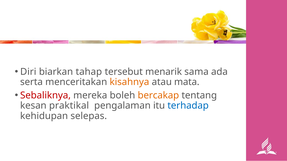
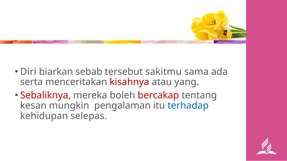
tahap: tahap -> sebab (89, 72)
menarik: menarik -> sakitmu (164, 72)
kisahnya colour: orange -> red (129, 82)
mata: mata -> yang (187, 82)
bercakap colour: orange -> red (158, 96)
praktikal: praktikal -> mungkin (69, 106)
